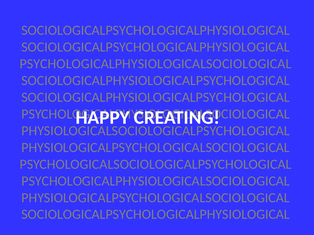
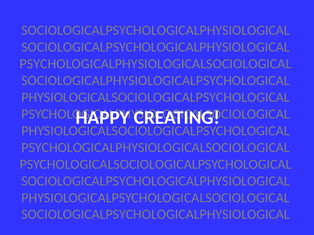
SOCIOLOGICALPHYSIOLOGICALPSYCHOLOGICAL: SOCIOLOGICALPHYSIOLOGICALPSYCHOLOGICAL -> PHYSIOLOGICALSOCIOLOGICALPSYCHOLOGICAL (156, 98)
PHYSIOLOGICALPSYCHOLOGICALSOCIOLOGICAL: PHYSIOLOGICALPSYCHOLOGICALSOCIOLOGICAL -> PSYCHOLOGICALPHYSIOLOGICALSOCIOLOGICAL (156, 148)
PSYCHOLOGICALPHYSIOLOGICALSOCIOLOGICAL: PSYCHOLOGICALPHYSIOLOGICALSOCIOLOGICAL -> SOCIOLOGICALPSYCHOLOGICALPHYSIOLOGICAL (156, 181)
